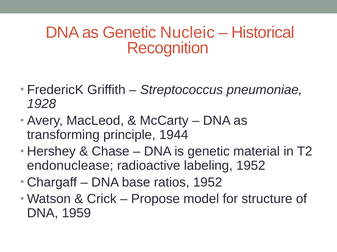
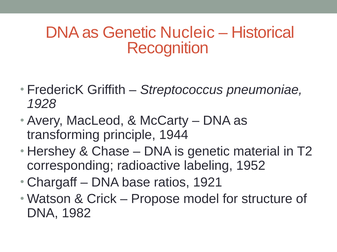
endonuclease: endonuclease -> corresponding (70, 166)
ratios 1952: 1952 -> 1921 (208, 183)
1959: 1959 -> 1982 (76, 214)
